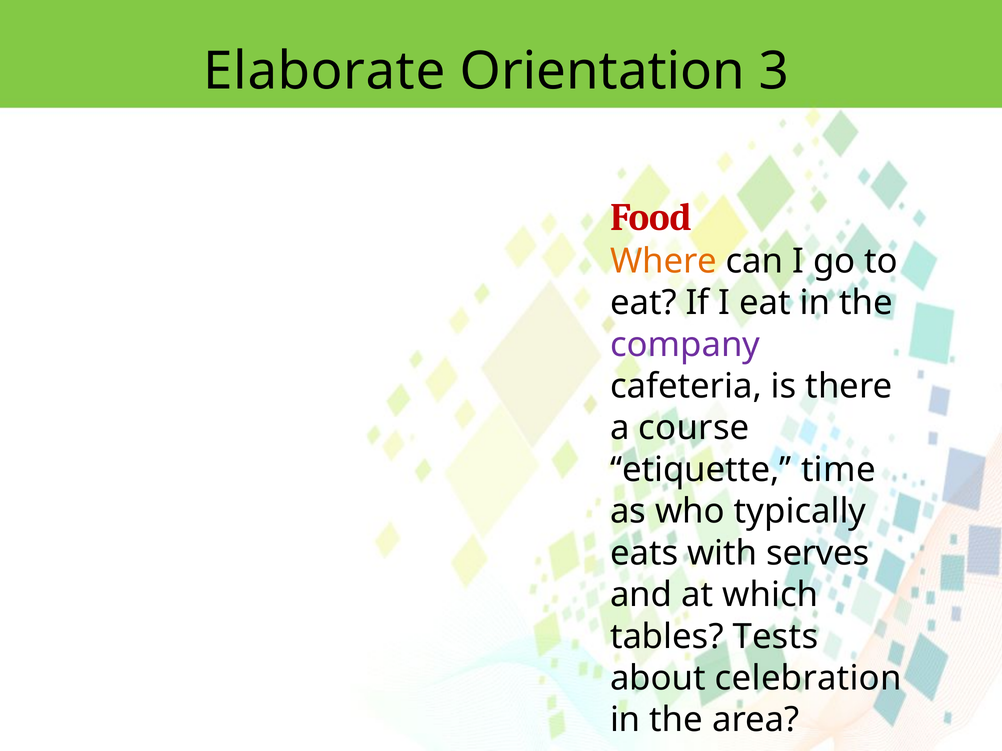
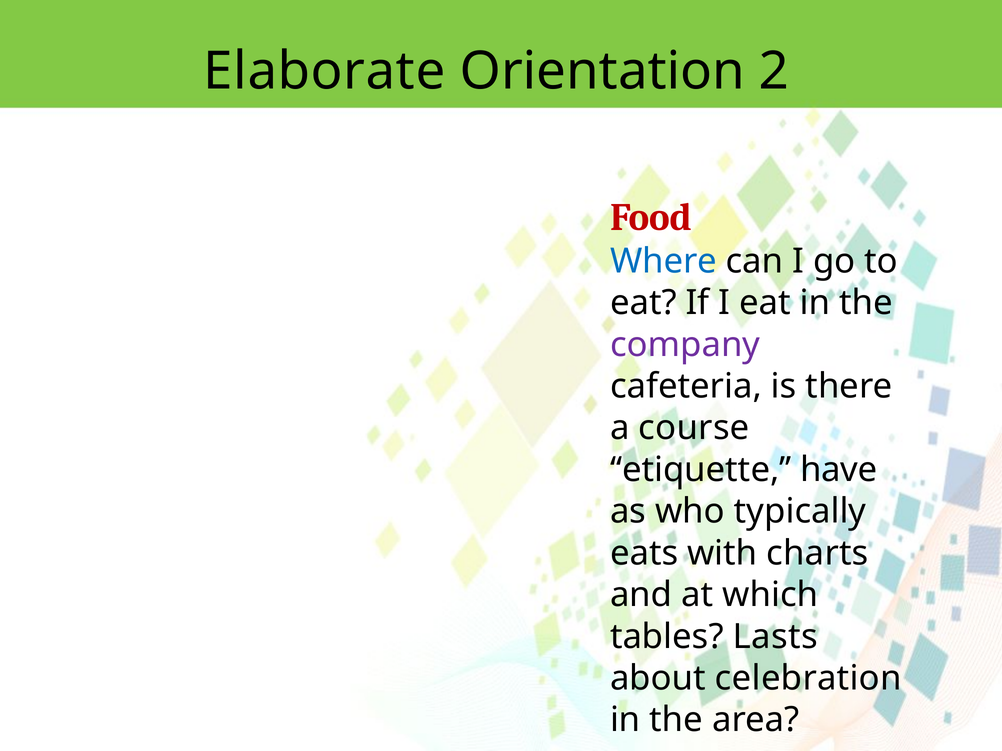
3: 3 -> 2 (774, 71)
Where colour: orange -> blue (663, 261)
time: time -> have (839, 470)
serves: serves -> charts (818, 554)
Tests: Tests -> Lasts (775, 637)
